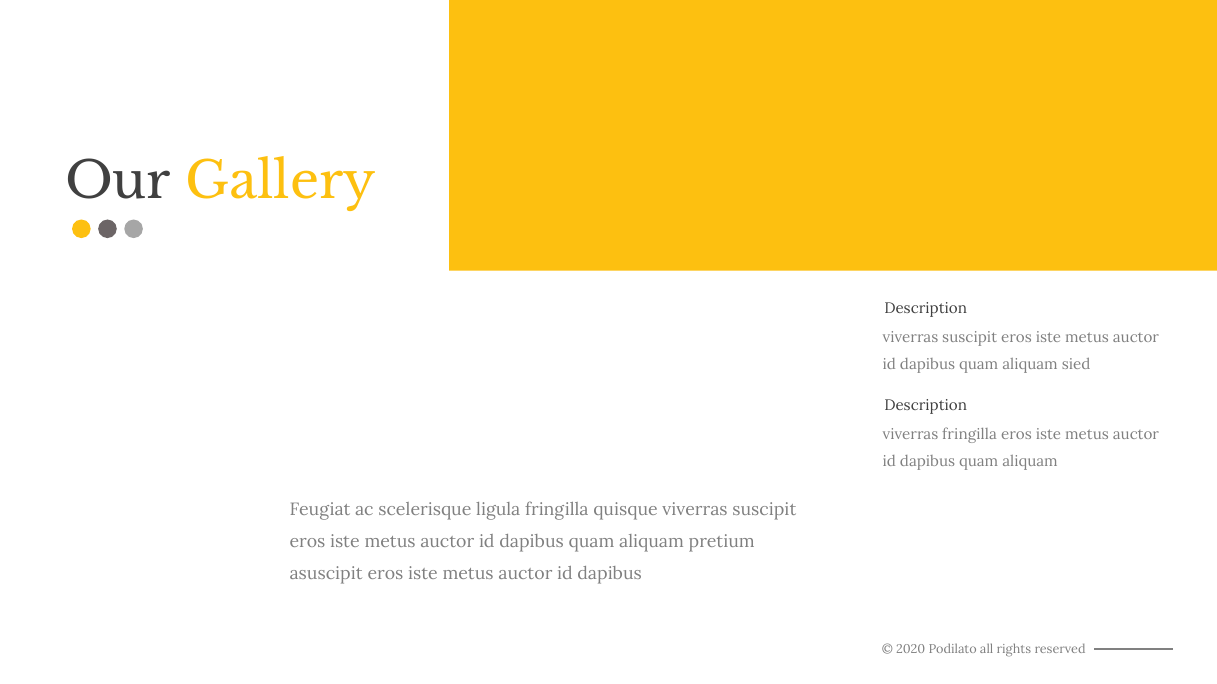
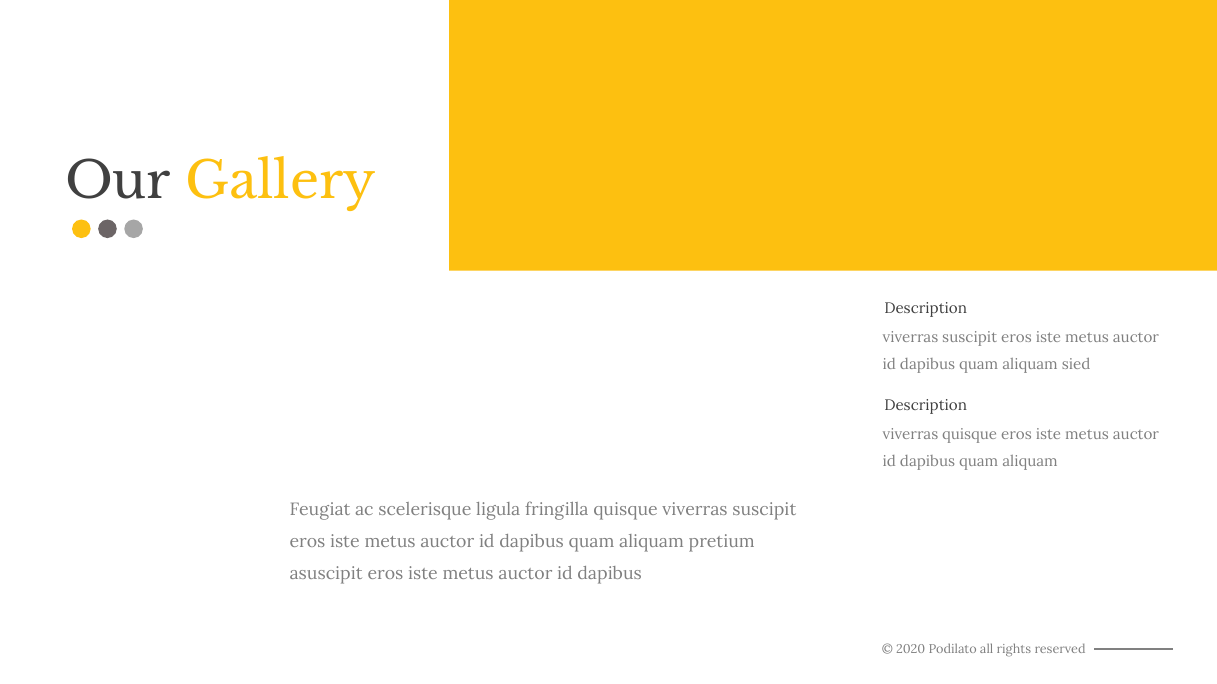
viverras fringilla: fringilla -> quisque (970, 435)
